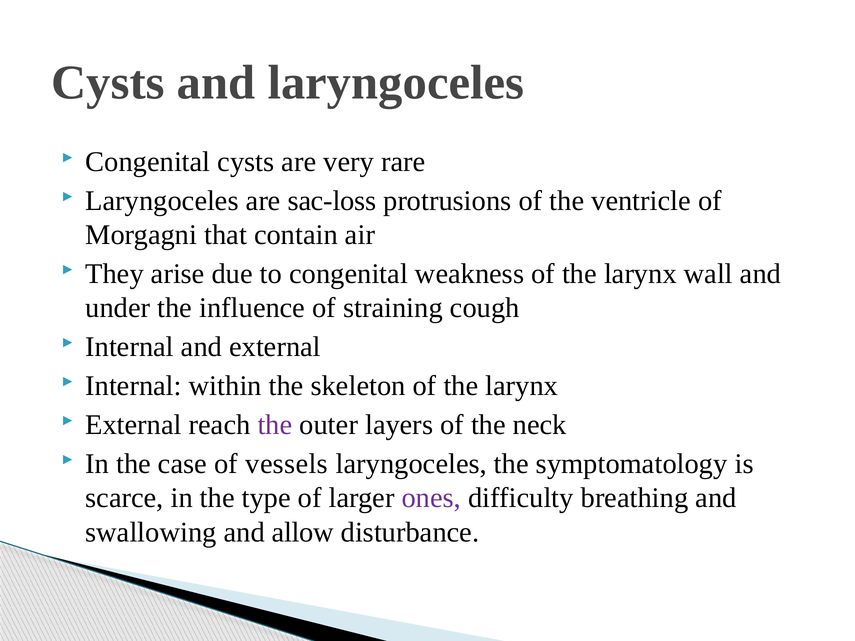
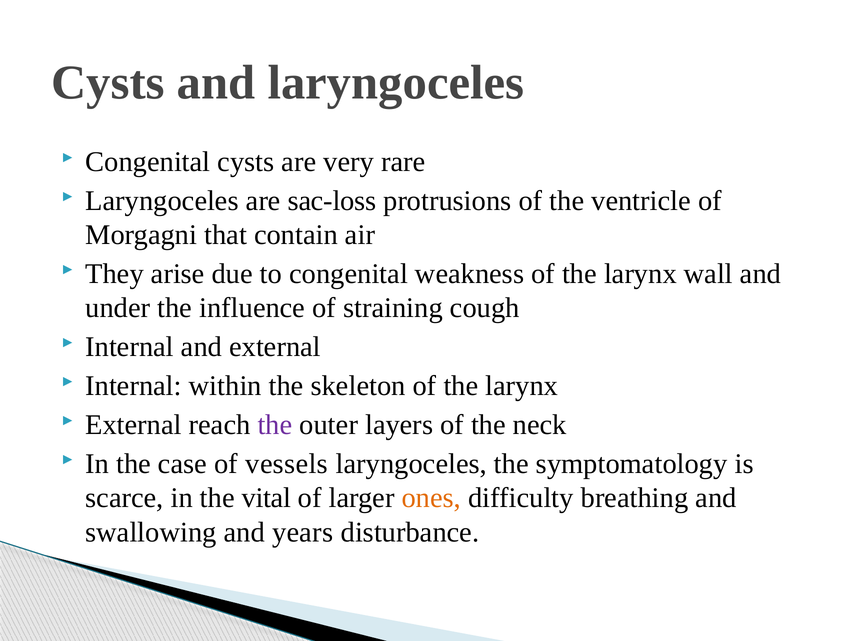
type: type -> vital (266, 498)
ones colour: purple -> orange (431, 498)
allow: allow -> years (303, 532)
